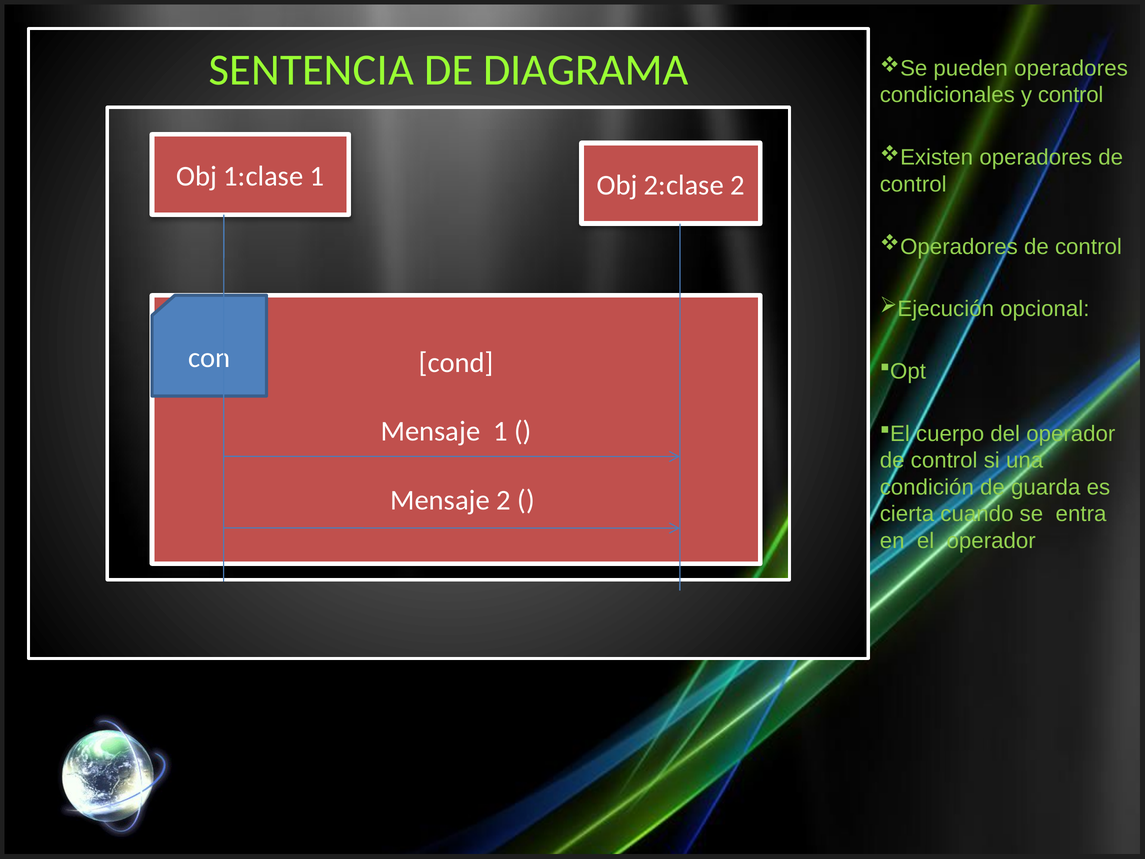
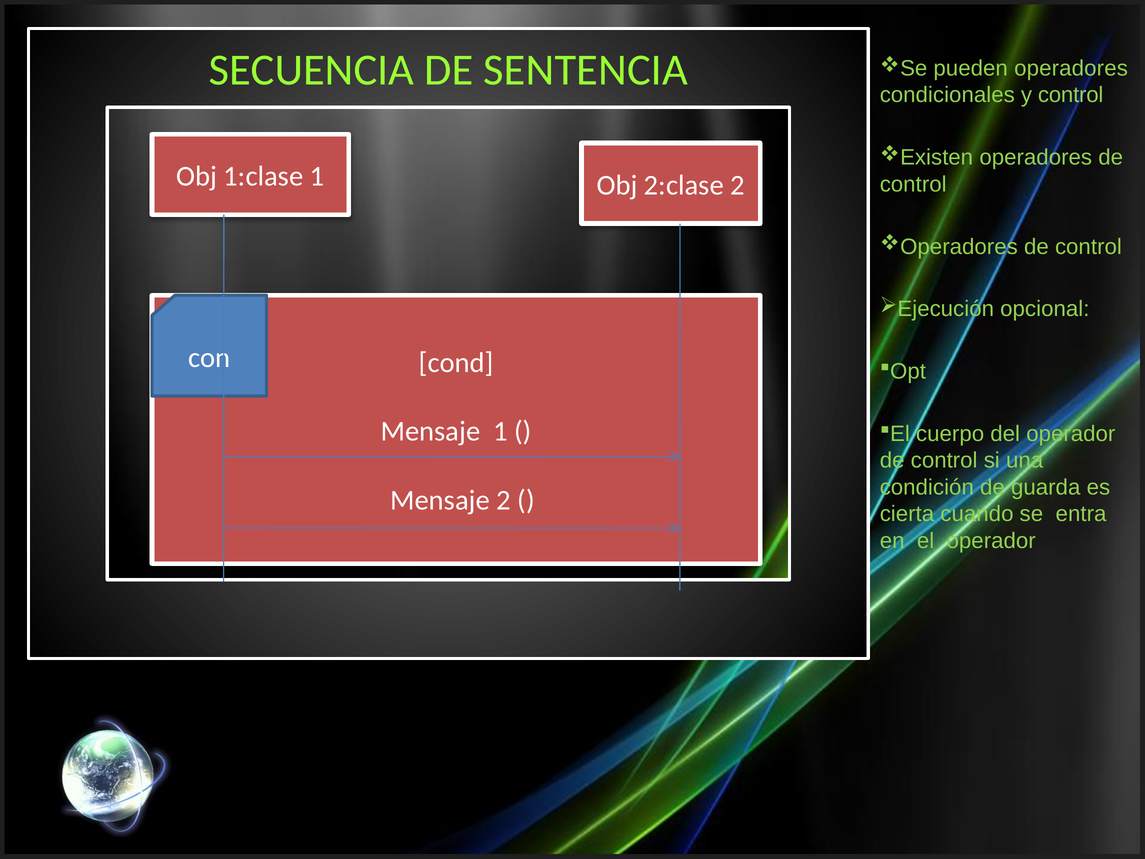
SENTENCIA: SENTENCIA -> SECUENCIA (311, 70)
DIAGRAMA: DIAGRAMA -> SENTENCIA (586, 70)
